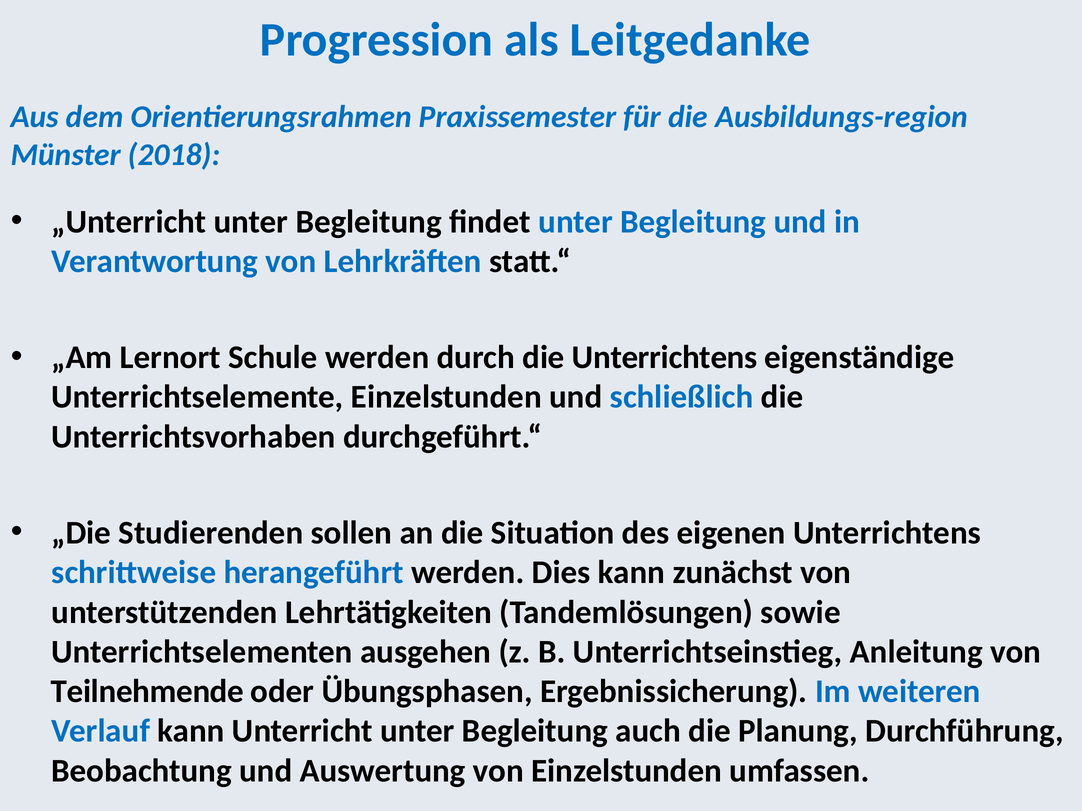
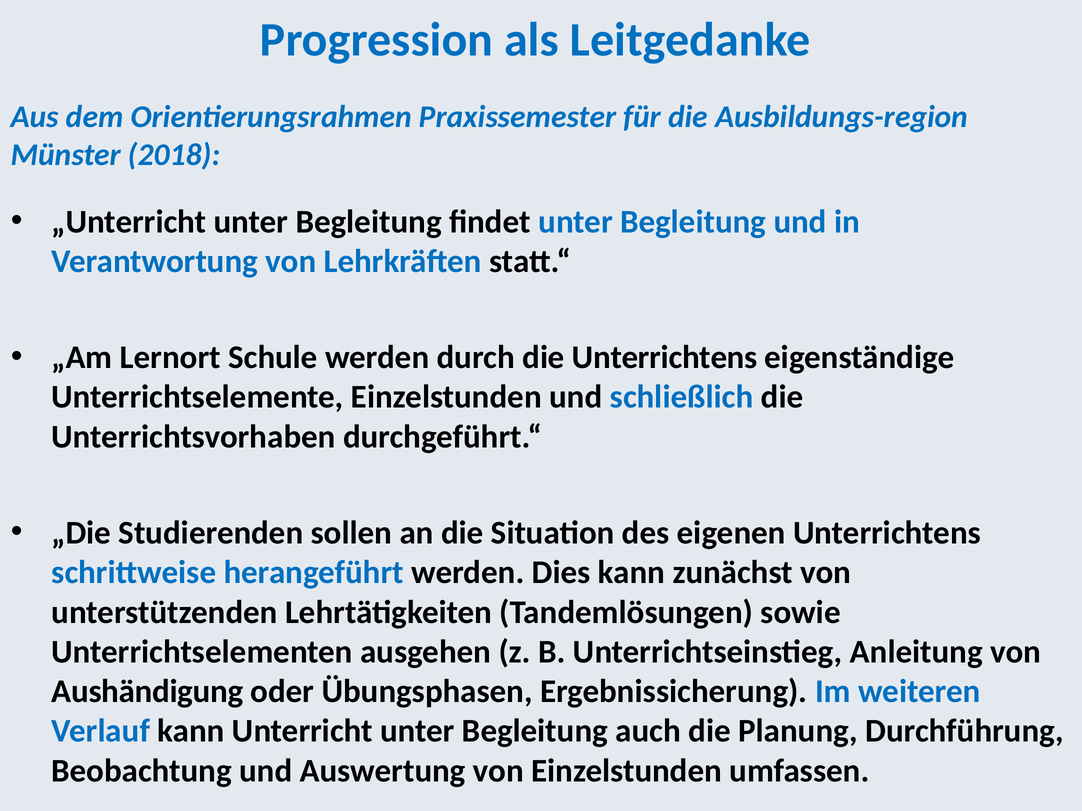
Teilnehmende: Teilnehmende -> Aushändigung (147, 692)
